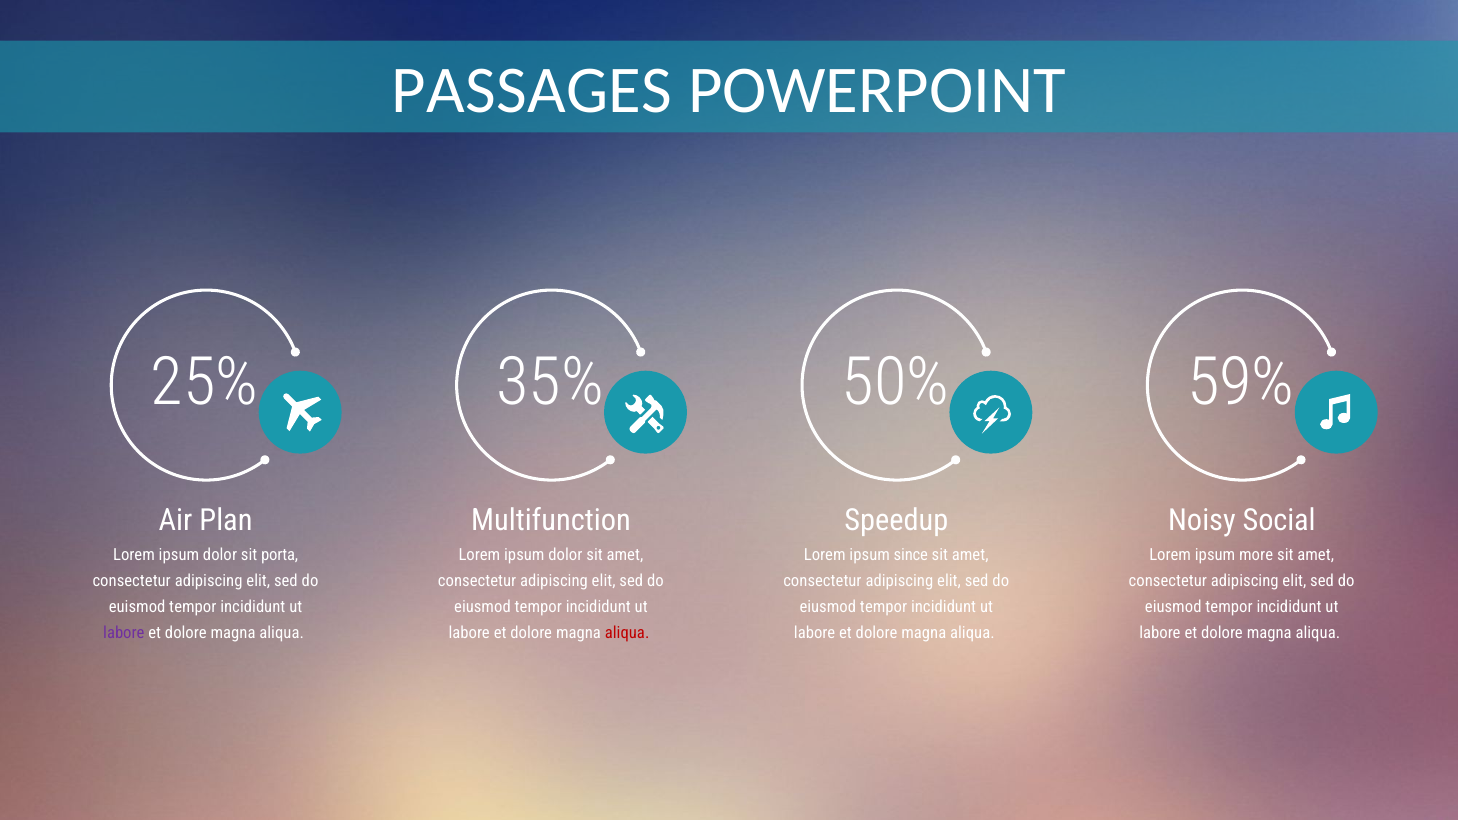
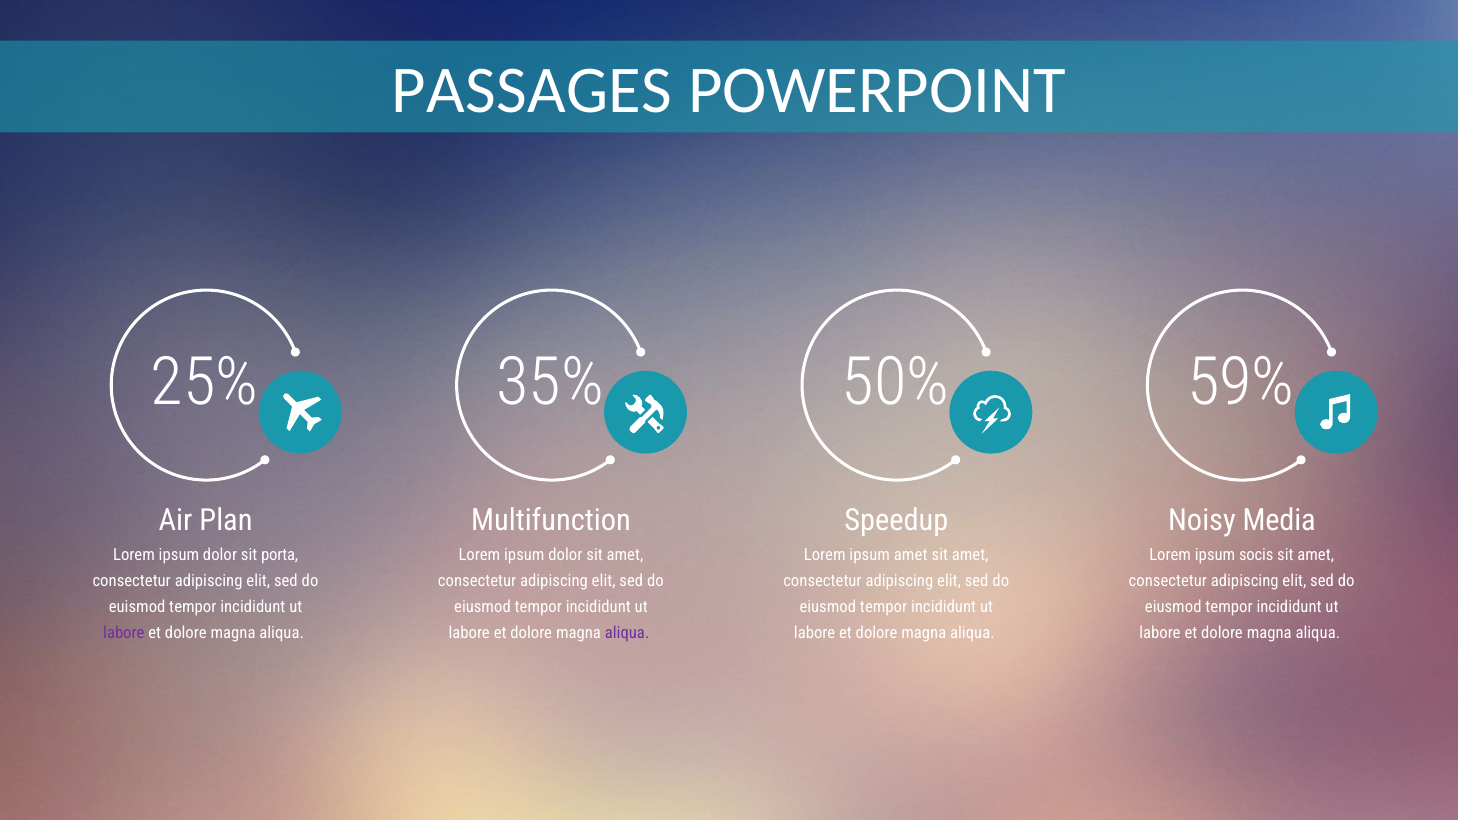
Social: Social -> Media (1279, 521)
ipsum since: since -> amet (911, 555)
more: more -> socis (1256, 555)
aliqua colour: red -> purple (627, 633)
